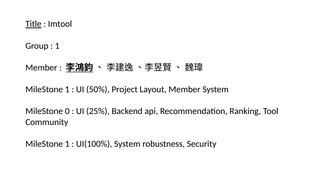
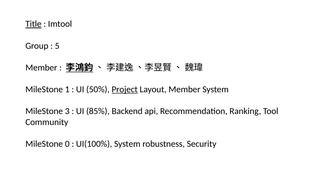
1: 1 -> 5 (57, 46)
Project underline: none -> present (125, 89)
0: 0 -> 3 (67, 111)
25%: 25% -> 85% (98, 111)
1: 1 -> 0 (67, 144)
